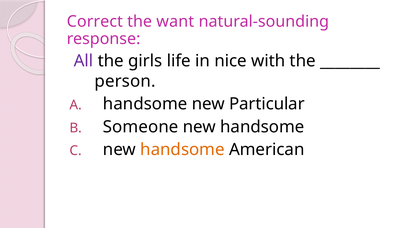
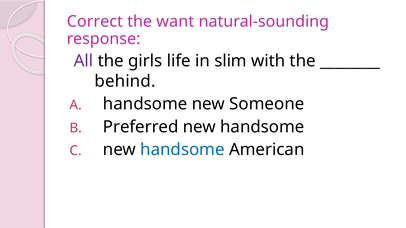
nice: nice -> slim (231, 61)
person: person -> behind (125, 81)
Particular: Particular -> Someone (267, 104)
Someone: Someone -> Preferred (141, 127)
handsome colour: orange -> blue (182, 150)
